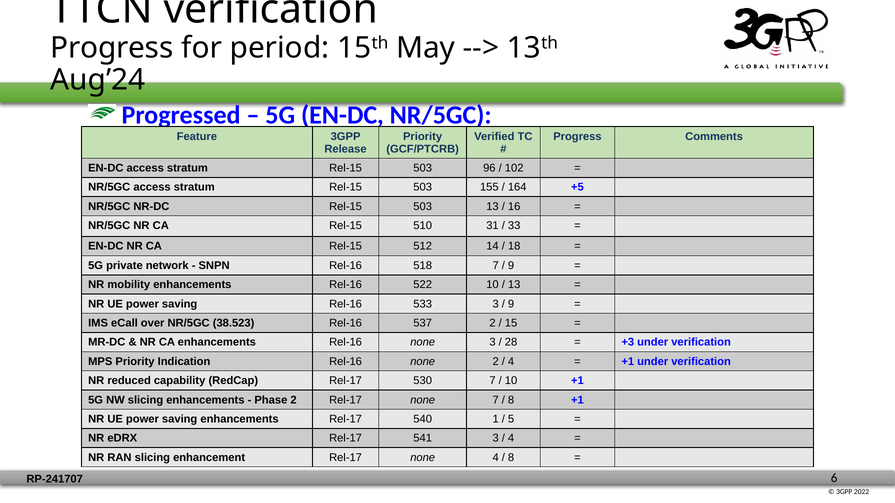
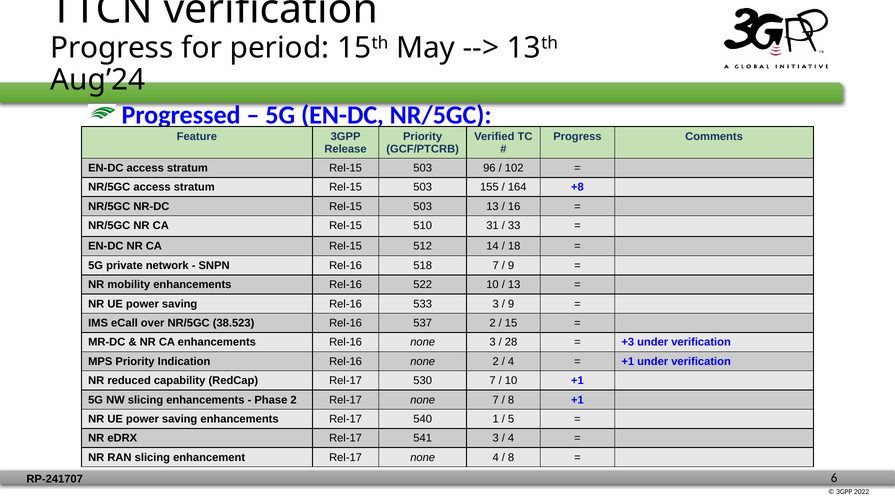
+5: +5 -> +8 (577, 187)
